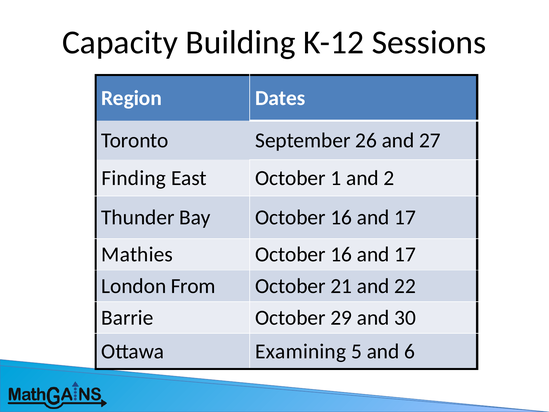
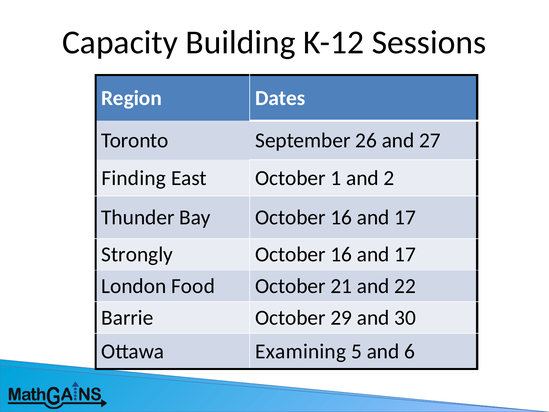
Mathies: Mathies -> Strongly (137, 254)
From: From -> Food (193, 286)
